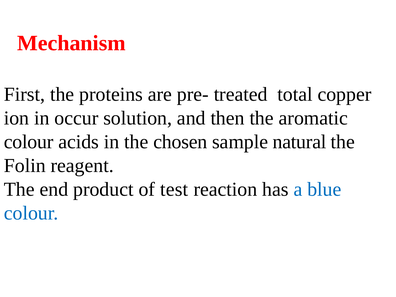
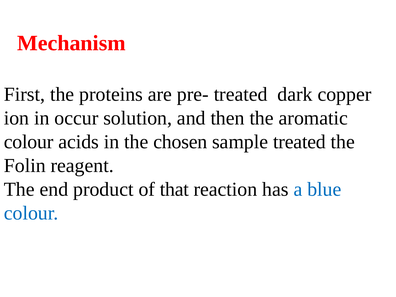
total: total -> dark (295, 94)
sample natural: natural -> treated (299, 142)
test: test -> that (174, 189)
